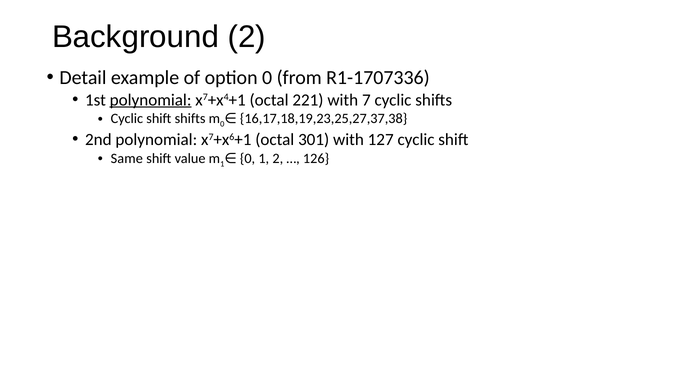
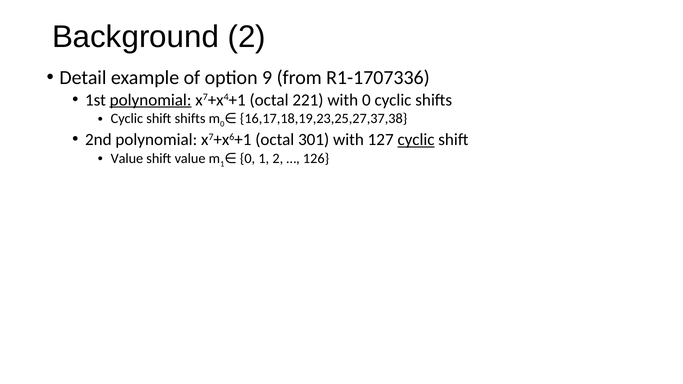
option 0: 0 -> 9 (267, 78)
with 7: 7 -> 0 (366, 100)
cyclic underline: none -> present (416, 140)
Same: Same -> Value (127, 158)
